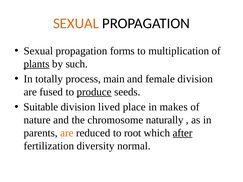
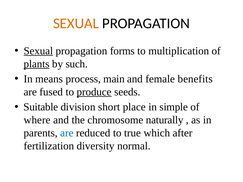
Sexual underline: none -> present (38, 51)
totally: totally -> means (49, 79)
female division: division -> benefits (195, 79)
lived: lived -> short (109, 107)
makes: makes -> simple (174, 107)
nature: nature -> where (37, 120)
are colour: orange -> blue (67, 133)
root: root -> true (133, 133)
after underline: present -> none (183, 133)
